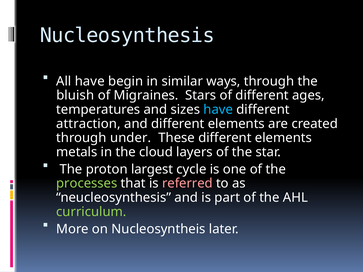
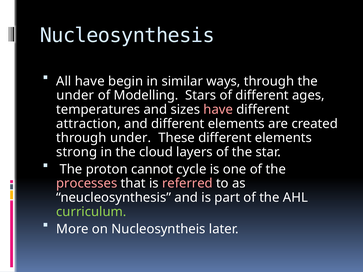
bluish: bluish -> under (75, 96)
Migraines: Migraines -> Modelling (146, 96)
have colour: light blue -> pink (218, 110)
metals: metals -> strong (77, 152)
largest: largest -> cannot (152, 169)
processes colour: light green -> pink (87, 184)
